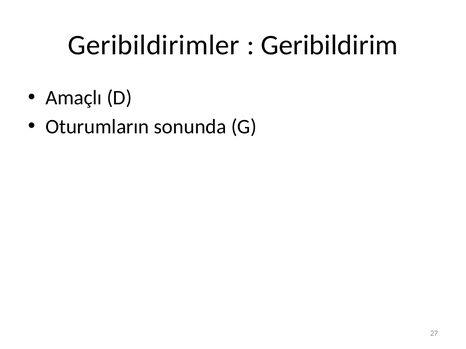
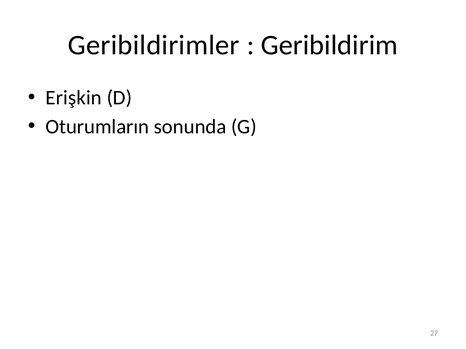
Amaçlı: Amaçlı -> Erişkin (74, 98)
